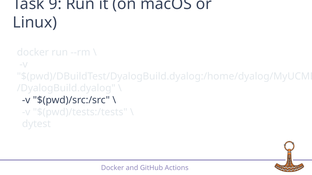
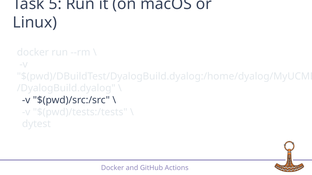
9: 9 -> 5 (55, 4)
